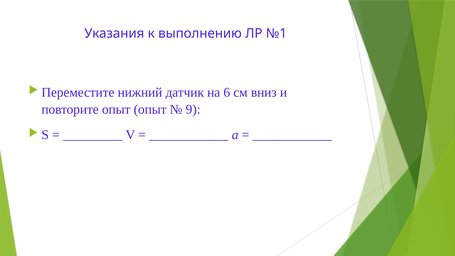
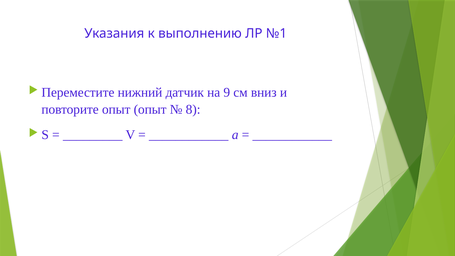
6: 6 -> 9 (227, 92)
9: 9 -> 8 (193, 109)
